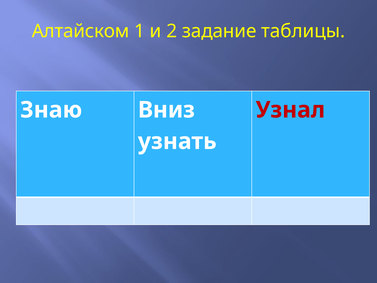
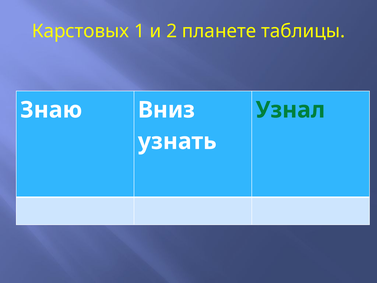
Алтайском: Алтайском -> Карстовых (80, 31)
задание: задание -> планете (219, 31)
Узнал colour: red -> green (290, 110)
